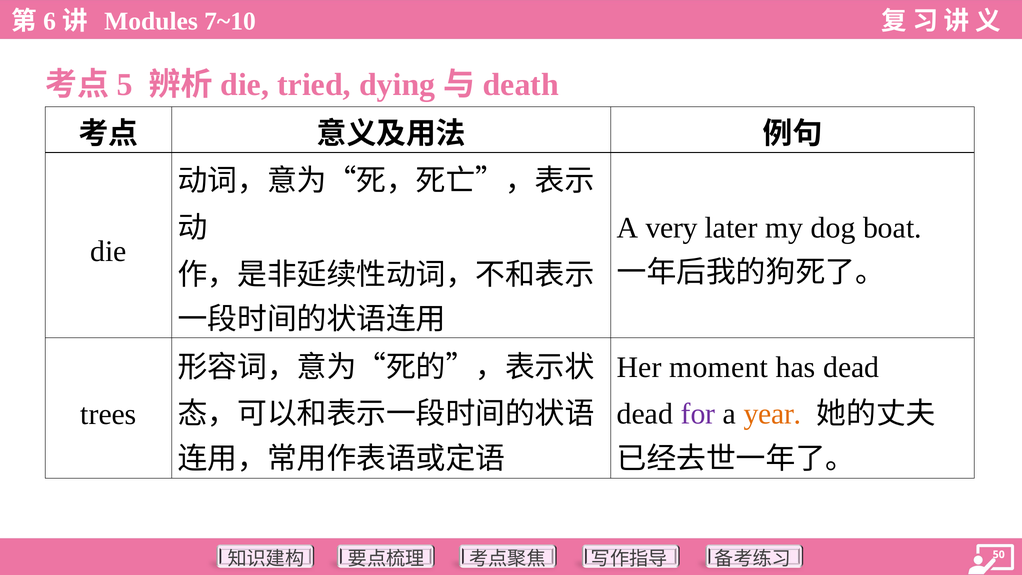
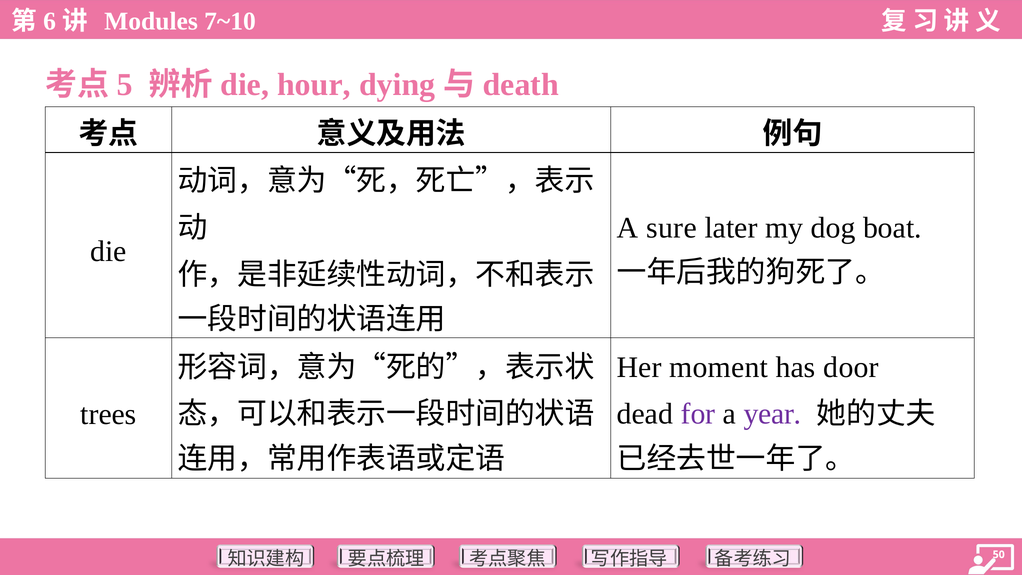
tried: tried -> hour (314, 85)
very: very -> sure (671, 228)
has dead: dead -> door (851, 367)
year colour: orange -> purple (772, 414)
